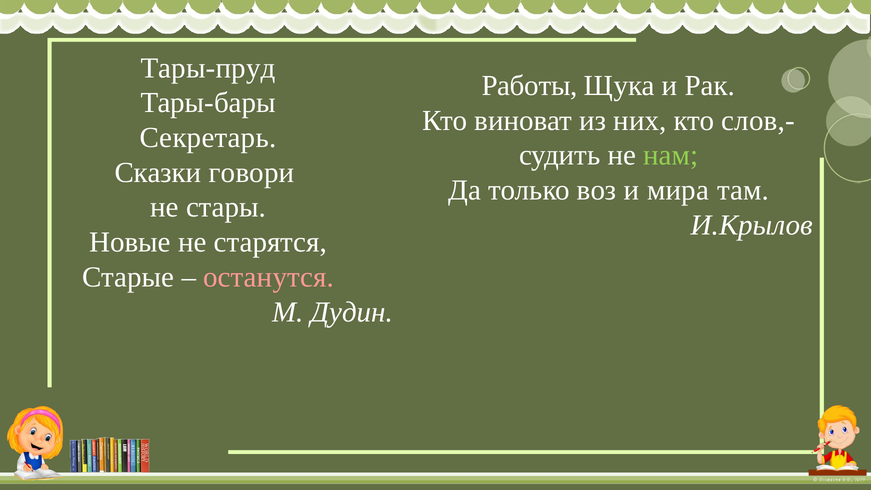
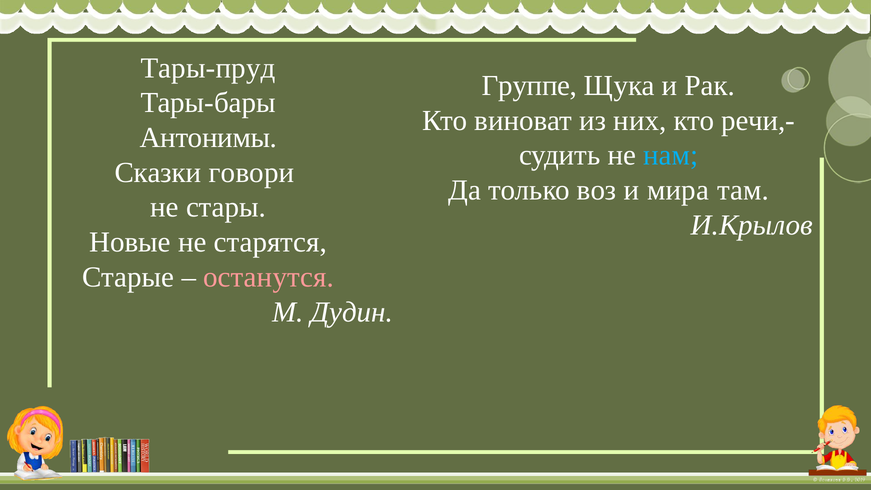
Работы: Работы -> Группе (530, 86)
слов,-: слов,- -> речи,- (758, 120)
Секретарь: Секретарь -> Антонимы (208, 138)
нам colour: light green -> light blue (671, 155)
